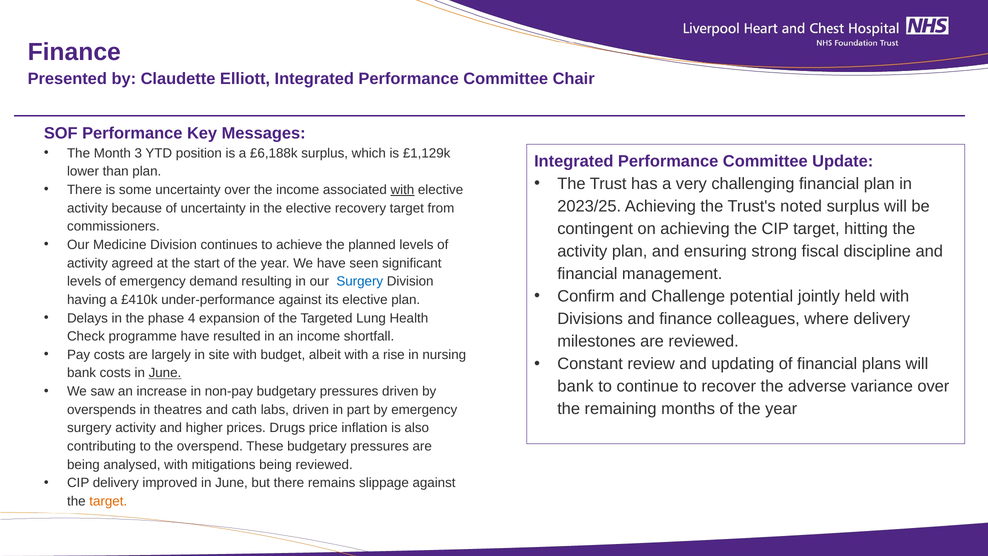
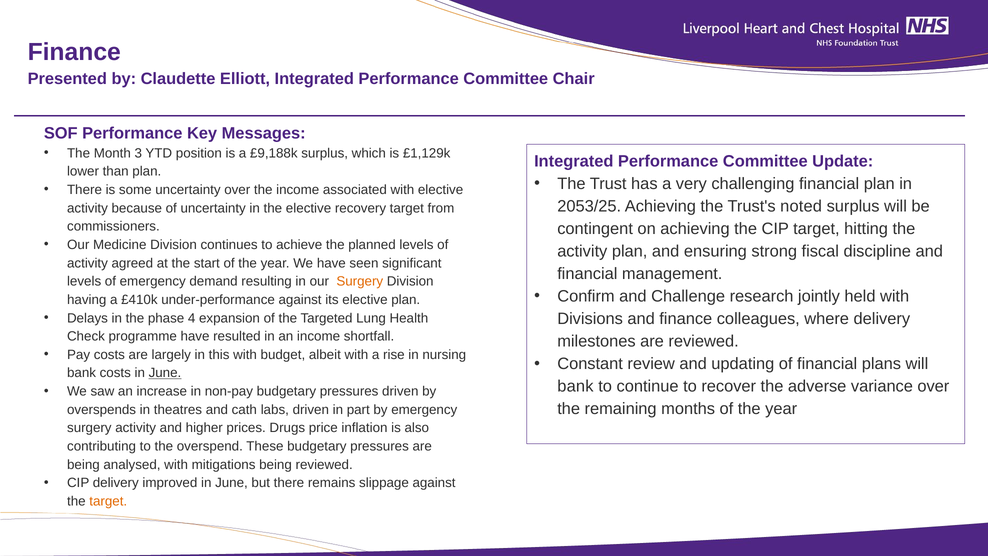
£6,188k: £6,188k -> £9,188k (274, 153)
with underline: present -> none (402, 190)
2023/25: 2023/25 -> 2053/25 (589, 206)
Surgery colour: blue -> orange (360, 281)
potential: potential -> research (762, 296)
site: site -> this (219, 355)
